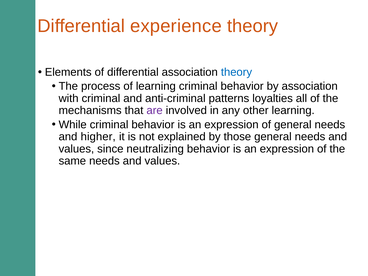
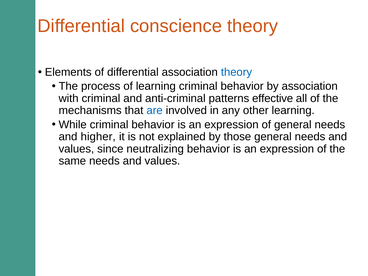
experience: experience -> conscience (176, 26)
loyalties: loyalties -> effective (273, 98)
are colour: purple -> blue (155, 111)
